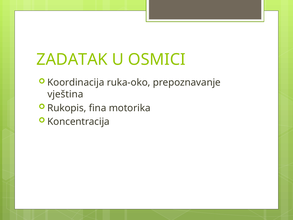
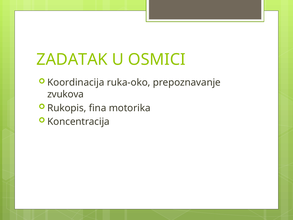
vještina: vještina -> zvukova (66, 94)
